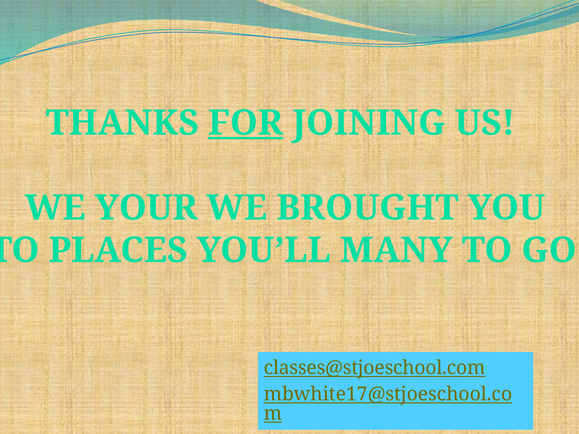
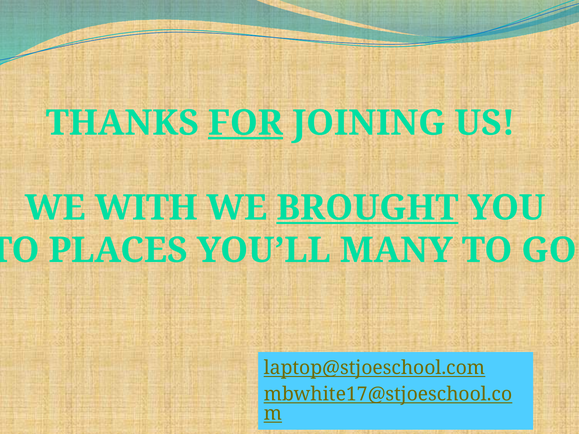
YOUR: YOUR -> WITH (146, 208)
BROUGHT underline: none -> present (367, 208)
classes@stjoeschool.com: classes@stjoeschool.com -> laptop@stjoeschool.com (375, 368)
